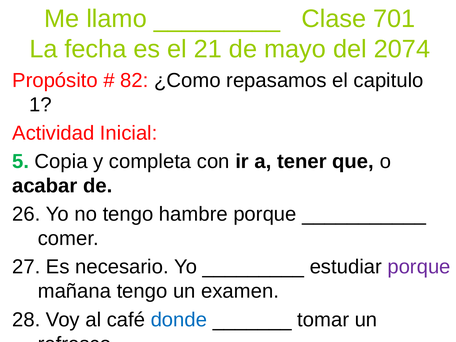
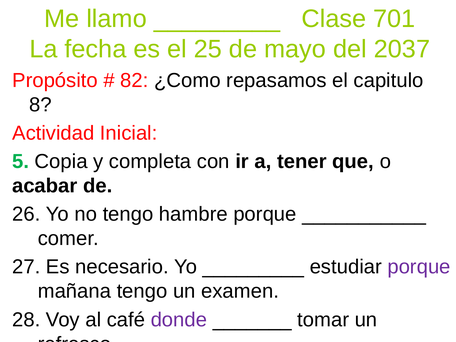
21: 21 -> 25 (208, 49)
2074: 2074 -> 2037 (402, 49)
1: 1 -> 8 (41, 105)
donde colour: blue -> purple (179, 320)
